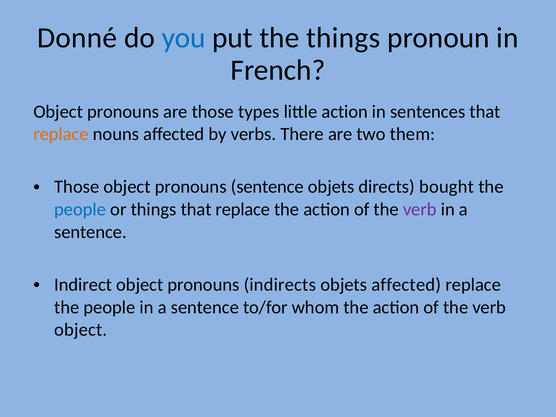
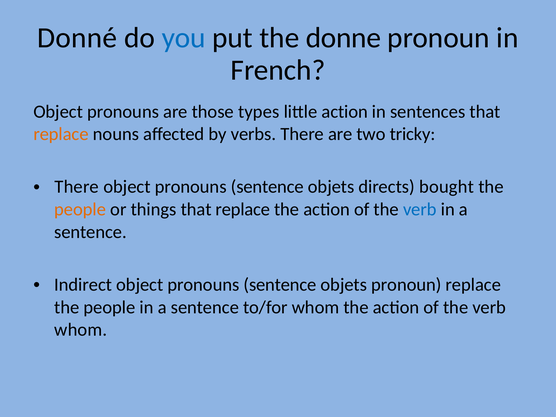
the things: things -> donne (343, 38)
them: them -> tricky (413, 134)
Those: Those -> There (77, 187)
people colour: blue -> orange (80, 209)
verb colour: purple -> blue (420, 209)
Indirect object pronouns indirects: indirects -> sentence (280, 285)
objets affected: affected -> pronoun (406, 285)
object: object -> whom (81, 330)
